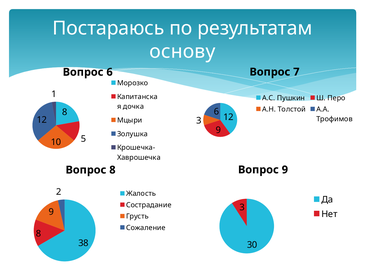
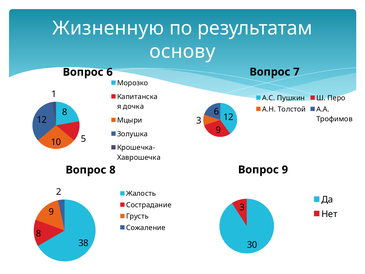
Постараюсь: Постараюсь -> Жизненную (108, 28)
